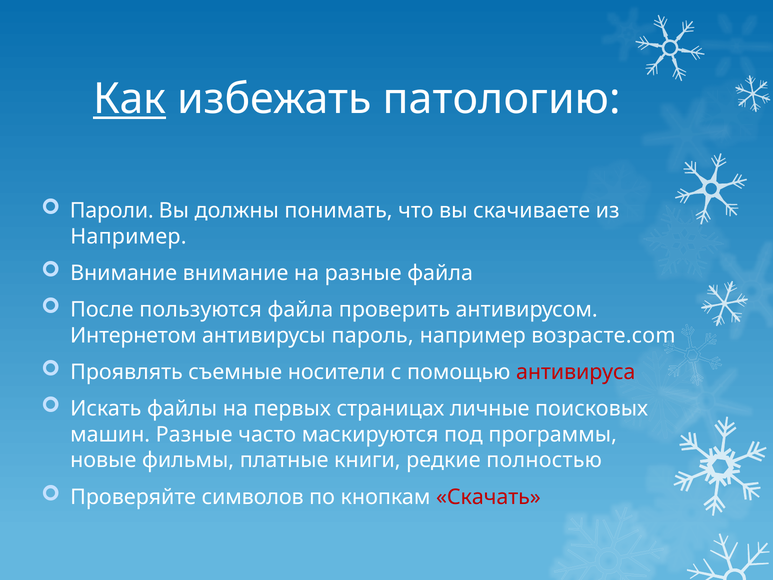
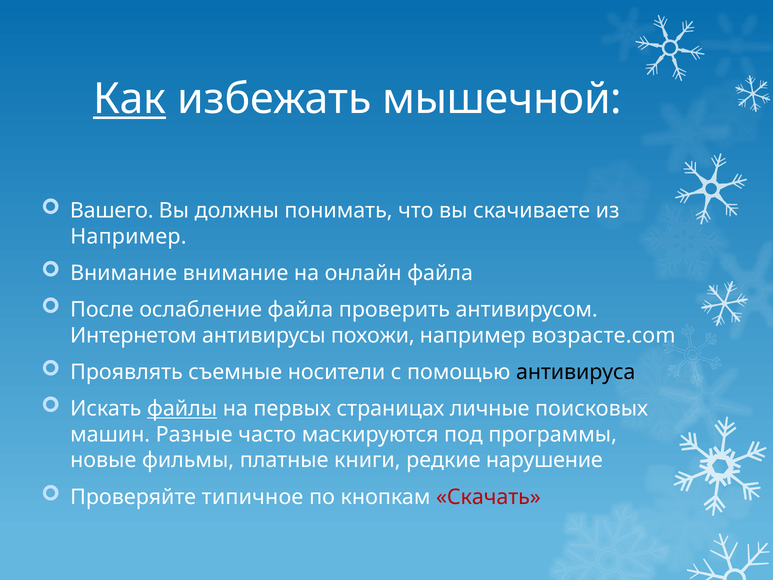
патологию: патологию -> мышечной (502, 99)
Пароли: Пароли -> Вашего (112, 211)
на разные: разные -> онлайн (363, 273)
пользуются: пользуются -> ослабление (201, 310)
пароль: пароль -> похожи (373, 335)
антивируса colour: red -> black (576, 372)
файлы underline: none -> present (182, 409)
полностью: полностью -> нарушение (544, 460)
символов: символов -> типичное (252, 497)
